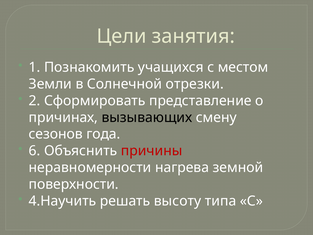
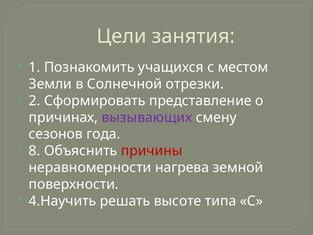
вызывающих colour: black -> purple (147, 117)
6: 6 -> 8 (35, 151)
высоту: высоту -> высоте (178, 201)
